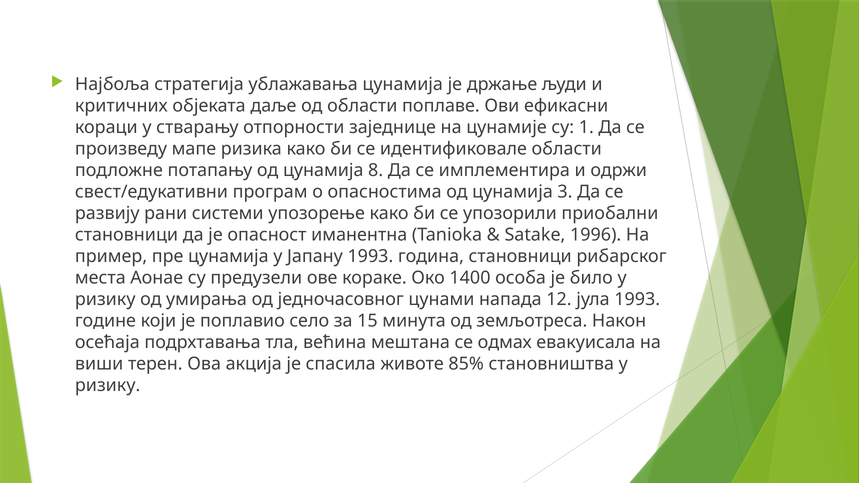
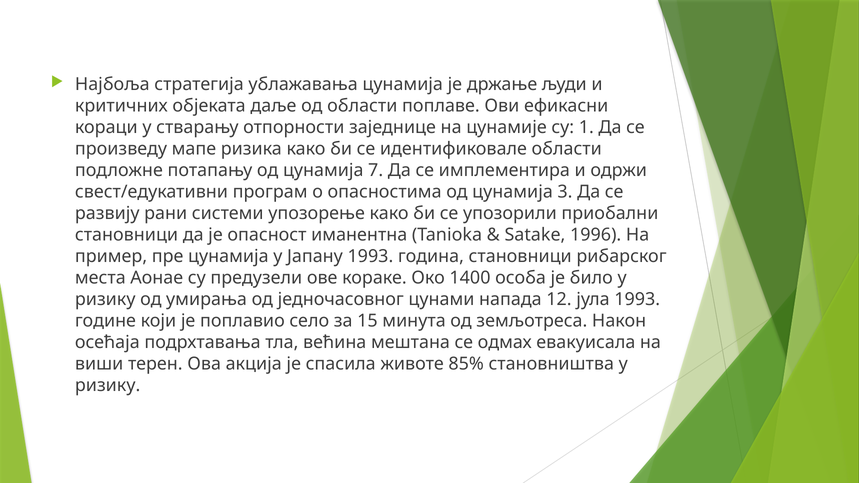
8: 8 -> 7 (376, 170)
